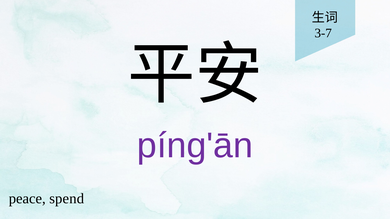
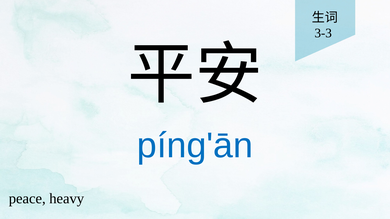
3-7: 3-7 -> 3-3 (323, 33)
píng'ān colour: purple -> blue (195, 146)
spend: spend -> heavy (67, 199)
